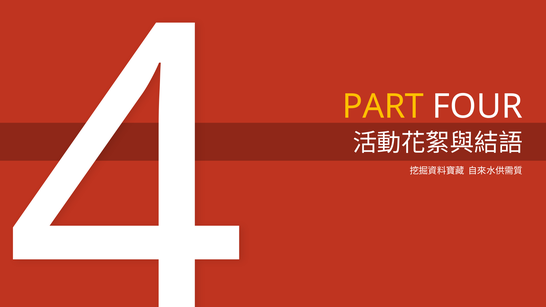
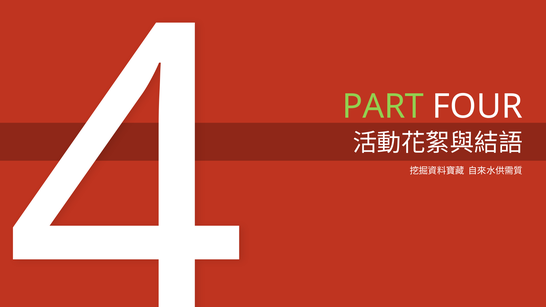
PART colour: yellow -> light green (383, 107)
